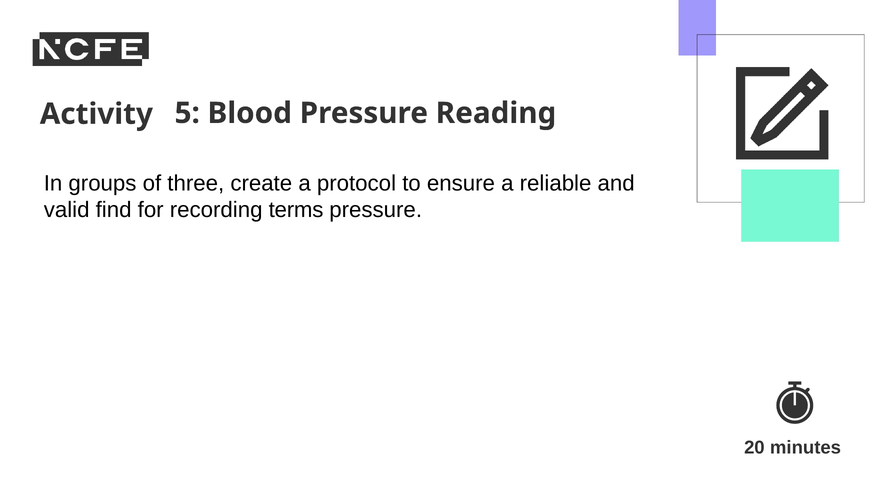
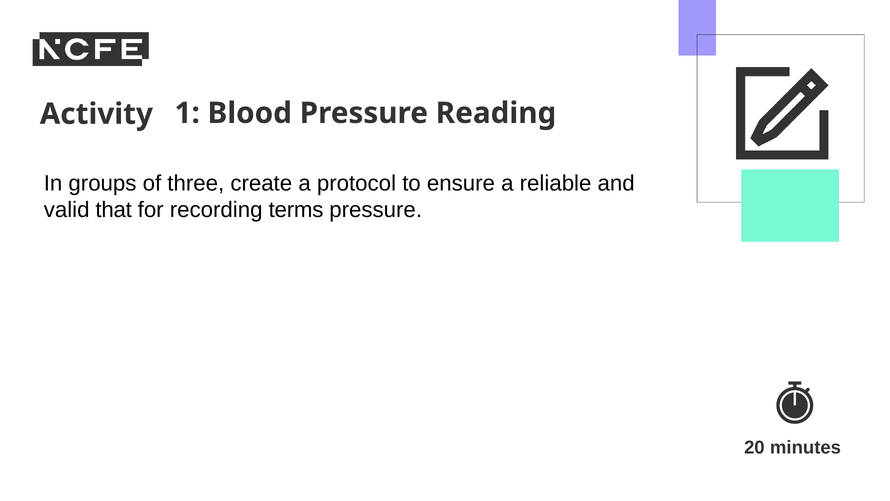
5: 5 -> 1 (187, 113)
find: find -> that (114, 210)
